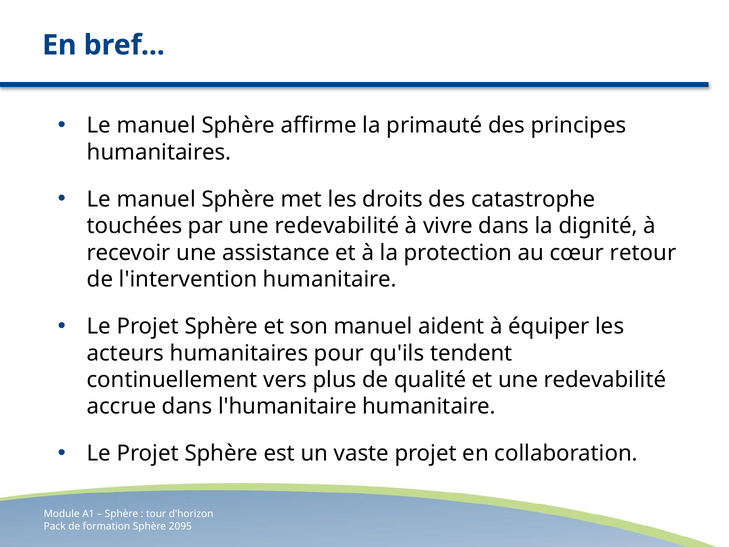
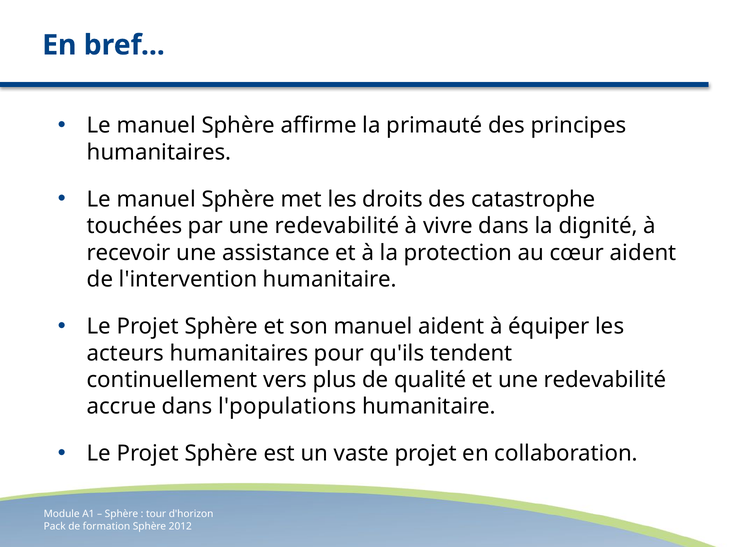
cœur retour: retour -> aident (643, 253)
l'humanitaire: l'humanitaire -> l'populations (287, 406)
2095: 2095 -> 2012 (180, 526)
